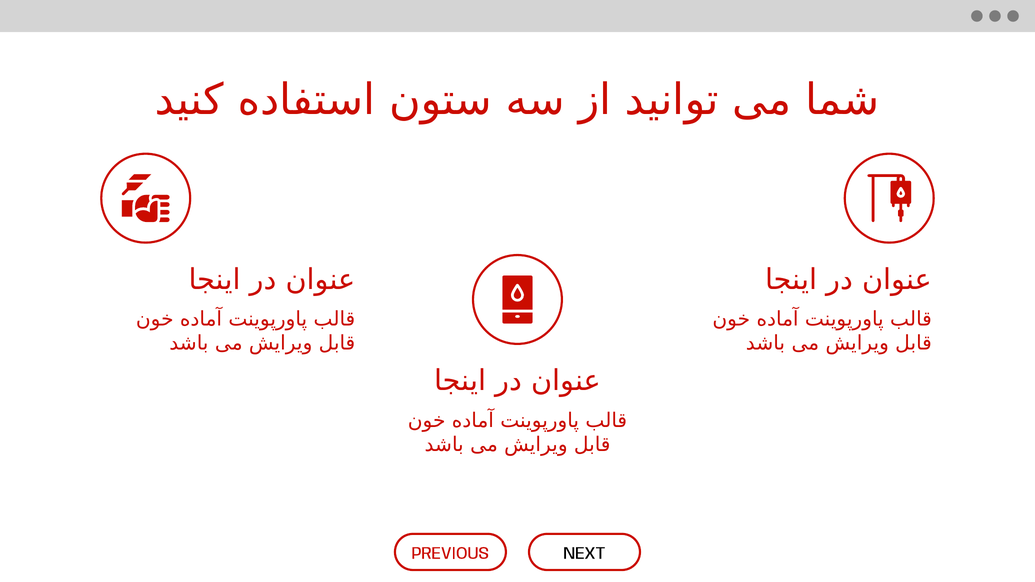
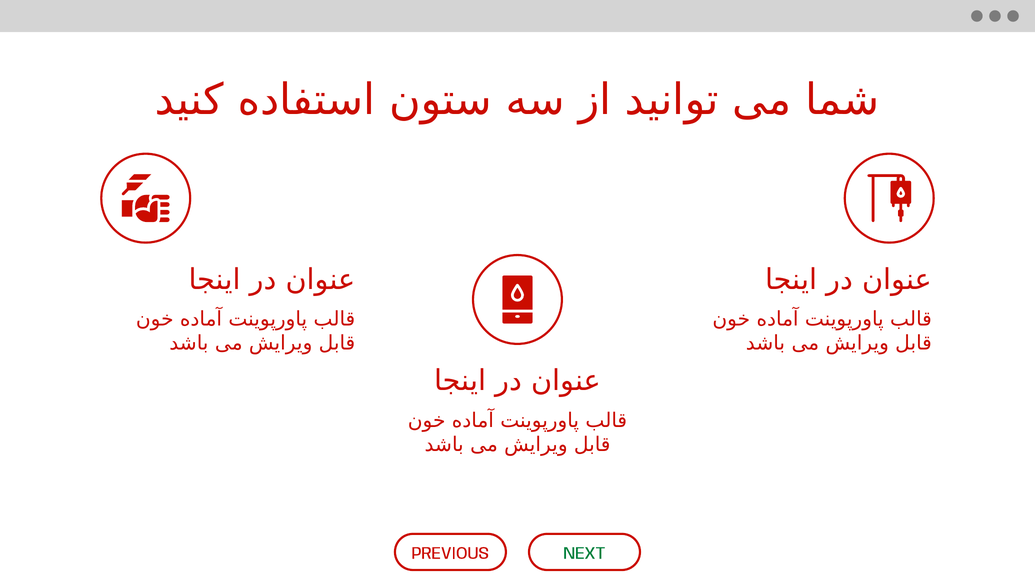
NEXT colour: black -> green (584, 553)
